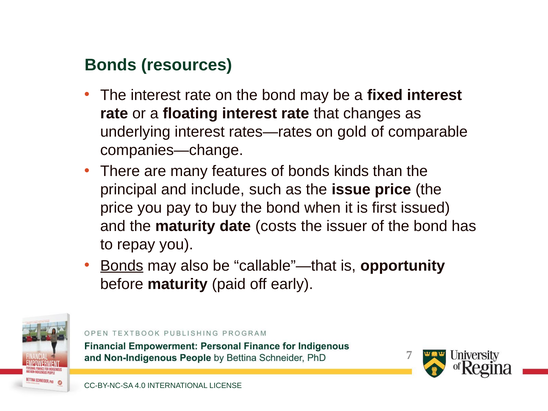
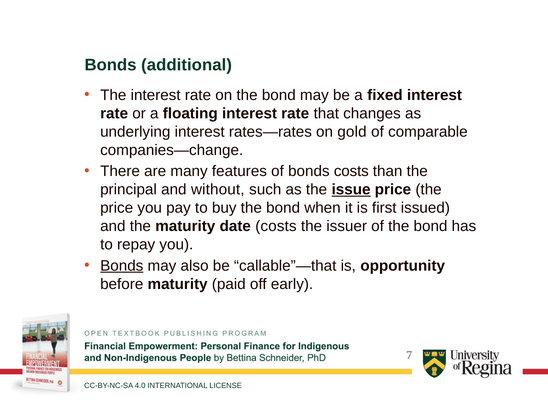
resources: resources -> additional (187, 65)
bonds kinds: kinds -> costs (351, 171)
include: include -> without (218, 190)
issue underline: none -> present (351, 190)
